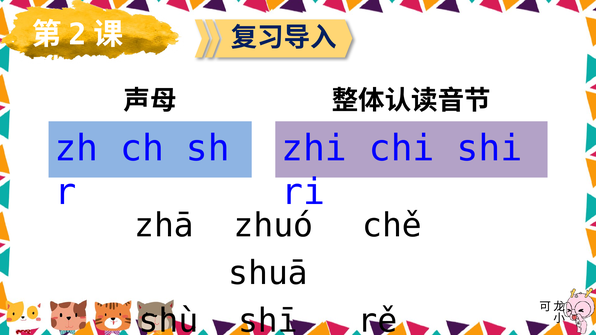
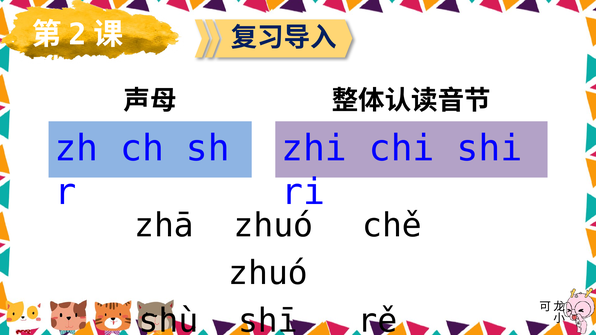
shuā: shuā -> zhuó (268, 273)
